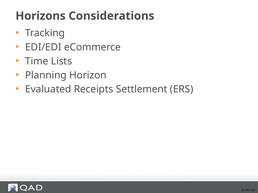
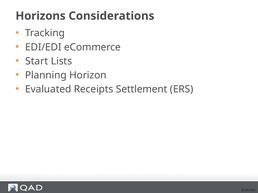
Time: Time -> Start (37, 61)
